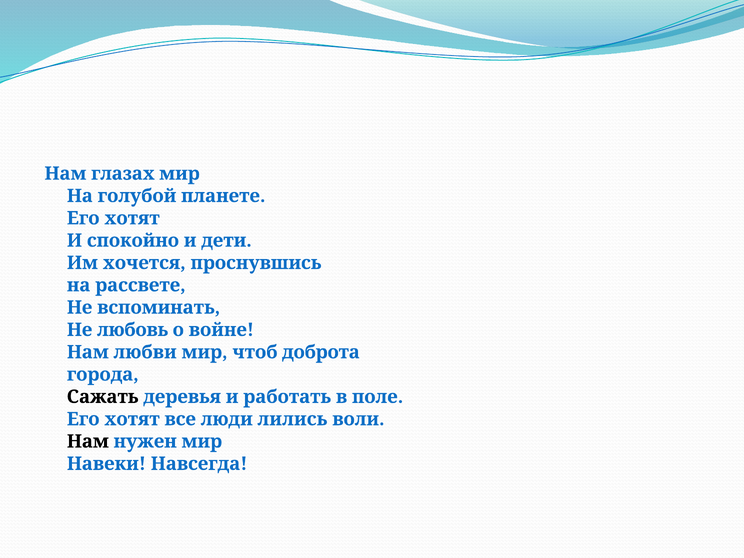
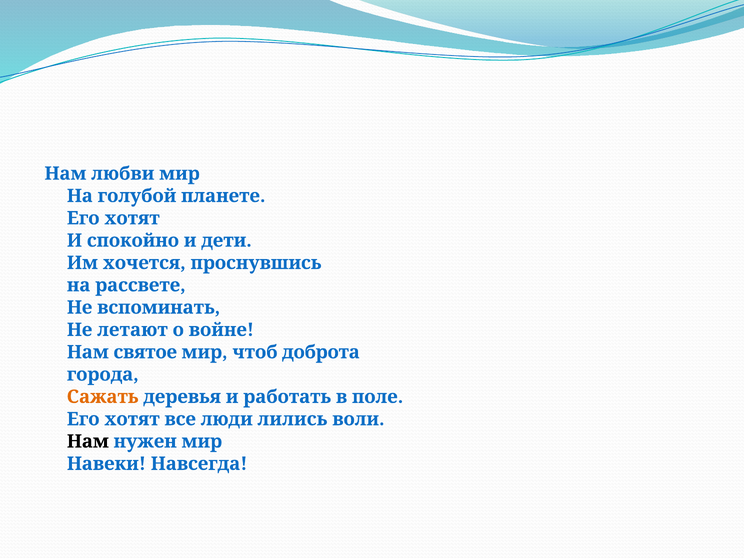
глазах: глазах -> любви (123, 174)
любовь: любовь -> летают (132, 330)
любви: любви -> святое (145, 352)
Сажать colour: black -> orange (103, 397)
